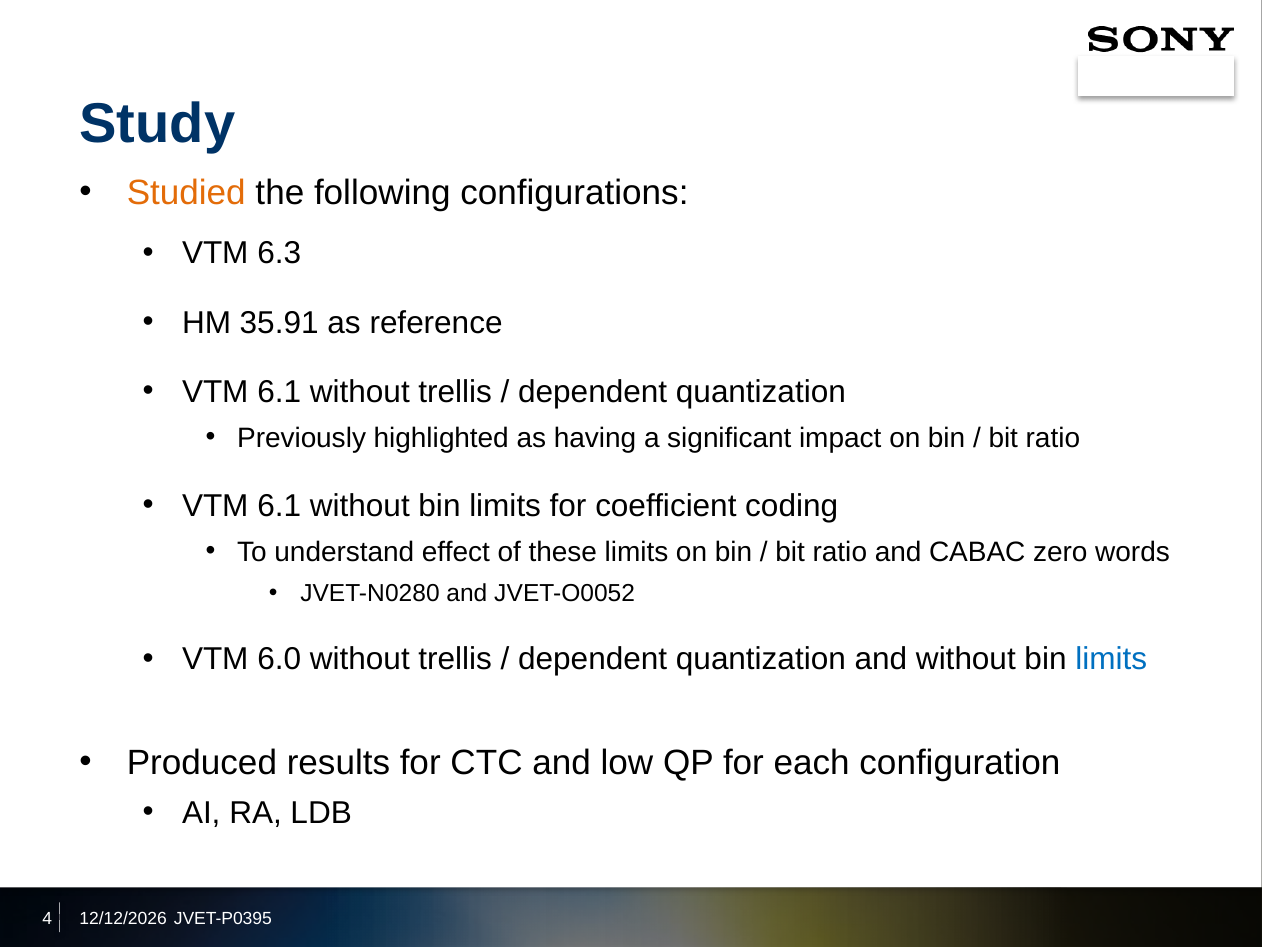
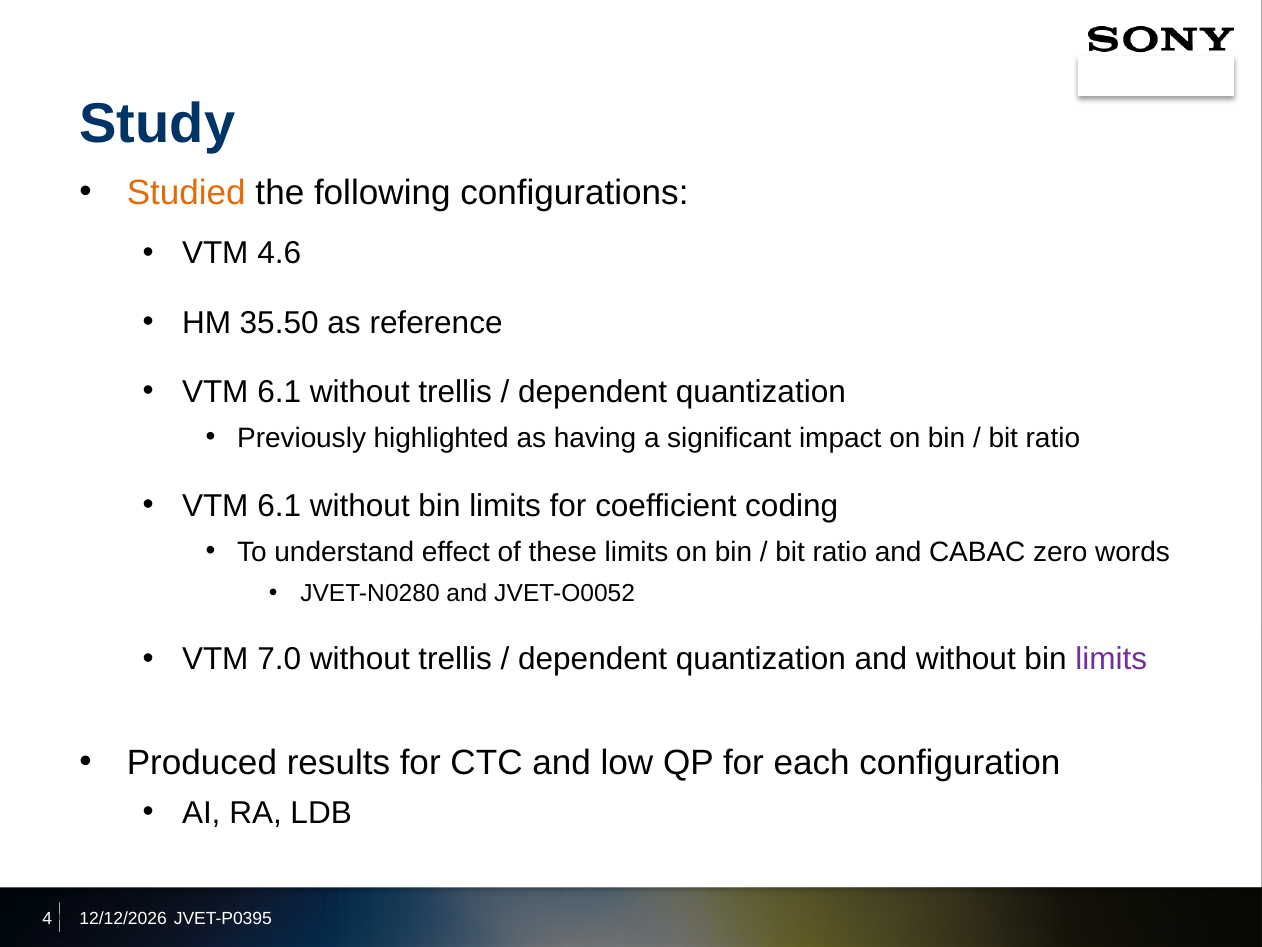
6.3: 6.3 -> 4.6 (279, 253)
35.91: 35.91 -> 35.50 (279, 323)
6.0: 6.0 -> 7.0 (279, 659)
limits colour: blue -> purple (1111, 659)
